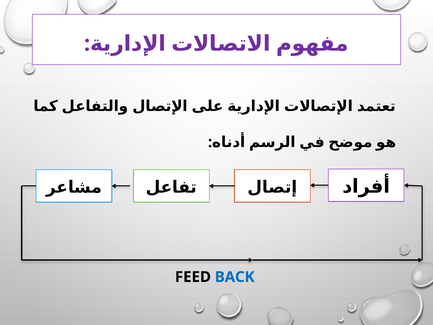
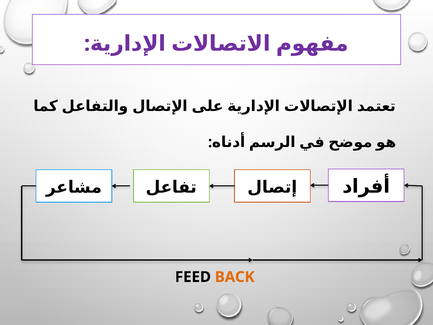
BACK colour: blue -> orange (235, 277)
